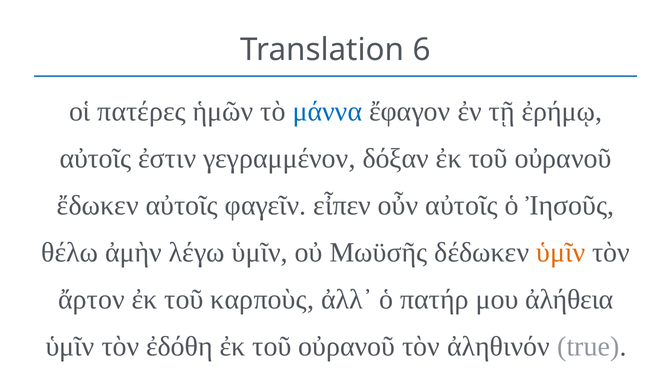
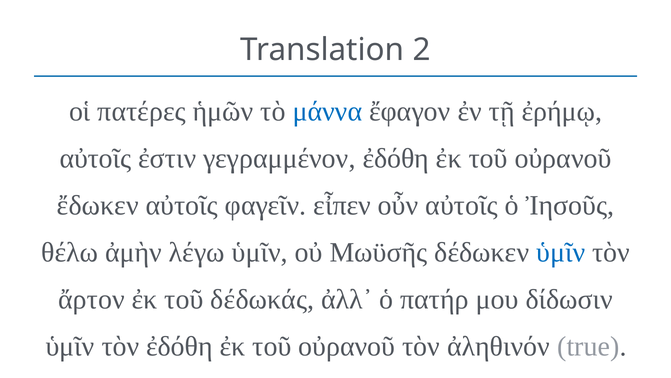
6: 6 -> 2 (422, 50)
γεγραμμένον δόξαν: δόξαν -> ἐδόθη (396, 158)
ὑμῖν colour: orange -> blue (561, 252)
καρποὺς: καρποὺς -> δέδωκάς (262, 299)
ἀλήθεια: ἀλήθεια -> δίδωσιν (569, 299)
